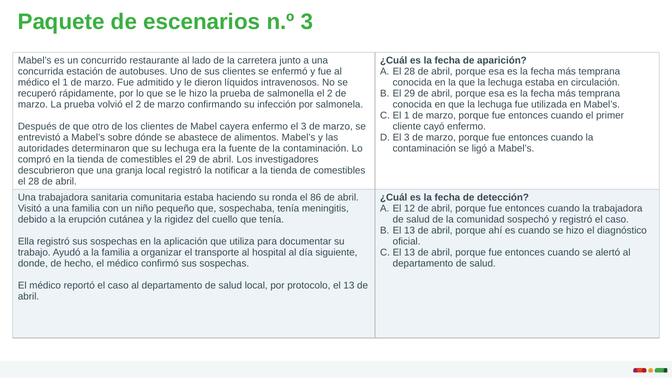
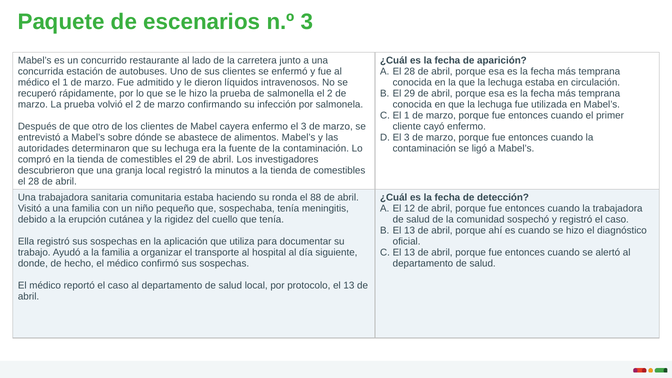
notificar: notificar -> minutos (232, 170)
86: 86 -> 88 (316, 198)
